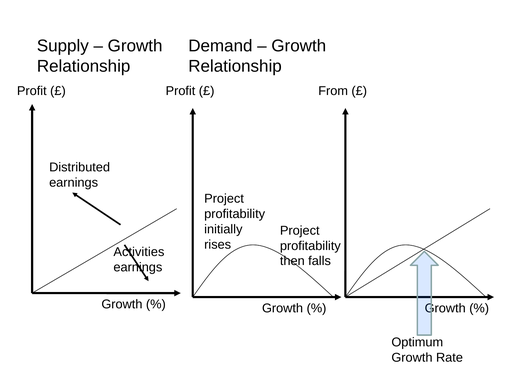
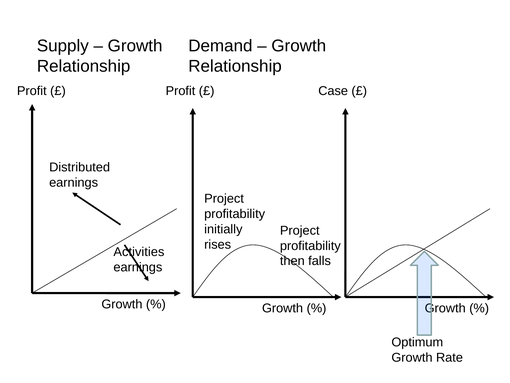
From: From -> Case (333, 91)
